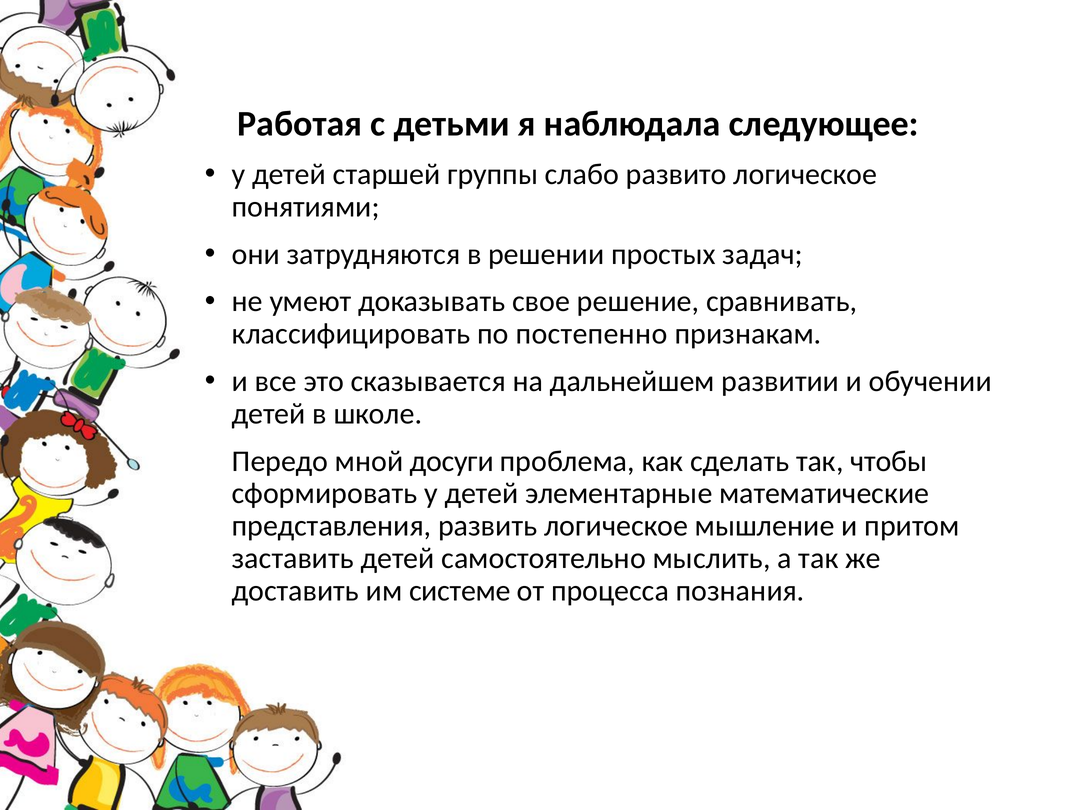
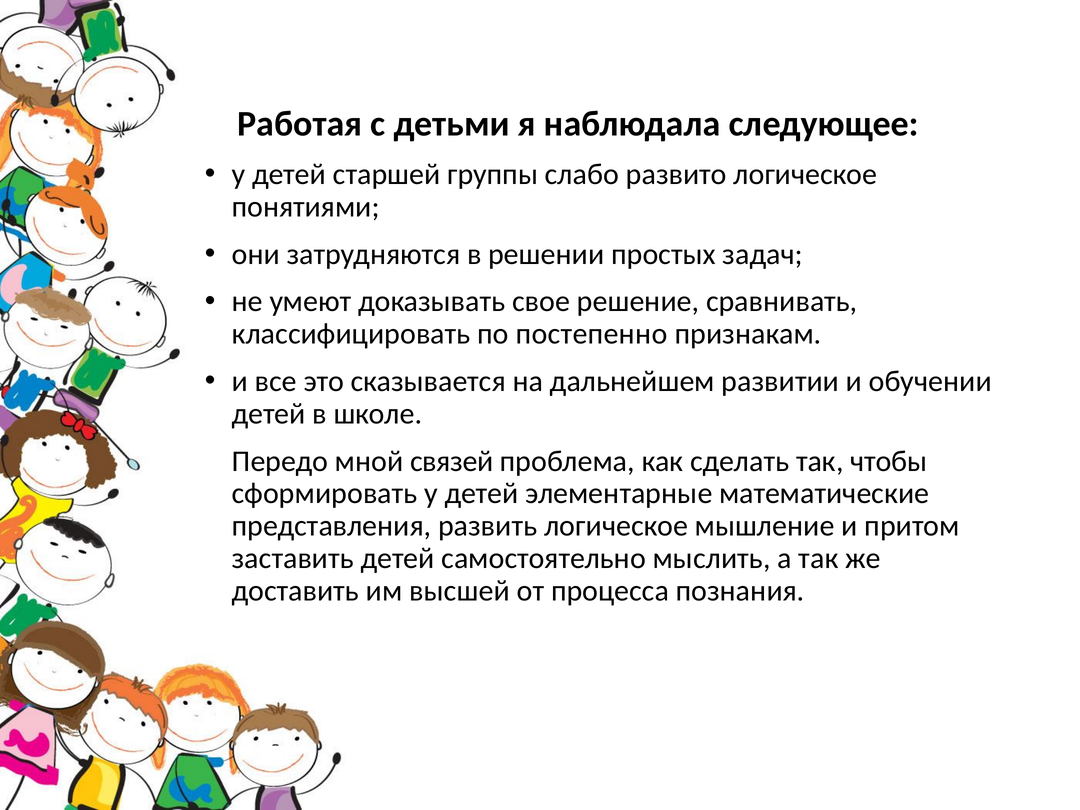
досуги: досуги -> связей (452, 461)
системе: системе -> высшей (460, 591)
